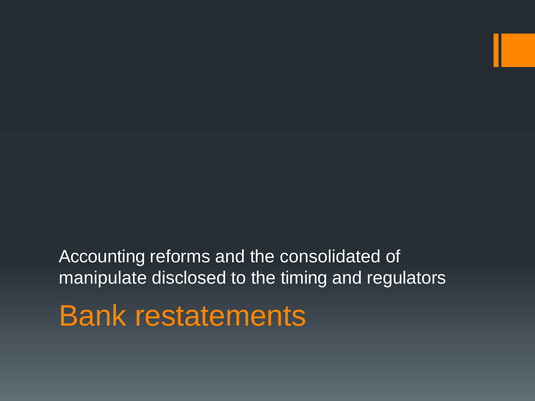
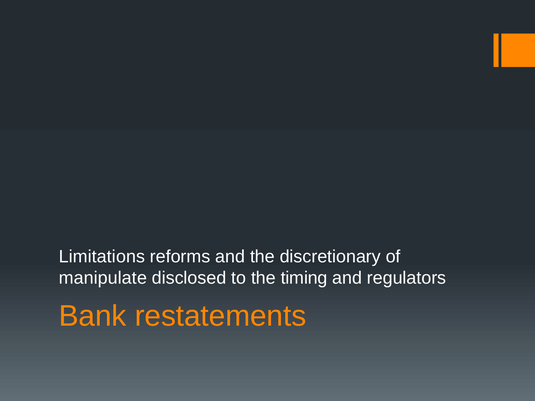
Accounting: Accounting -> Limitations (102, 257)
consolidated: consolidated -> discretionary (330, 257)
